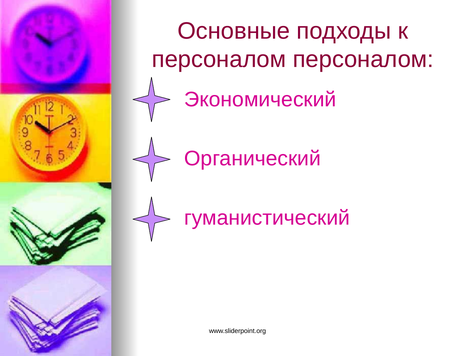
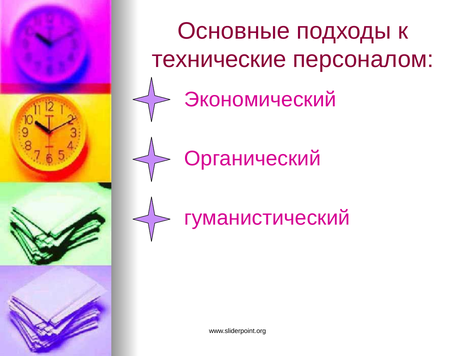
персоналом: персоналом -> технические (219, 59)
